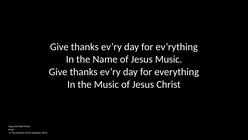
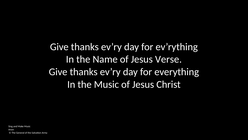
Jesus Music: Music -> Verse (168, 59)
